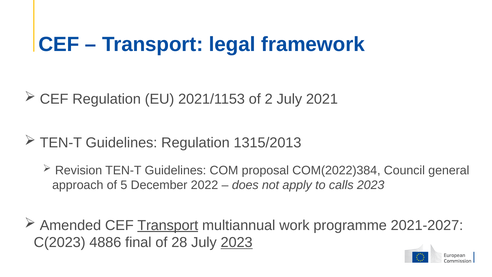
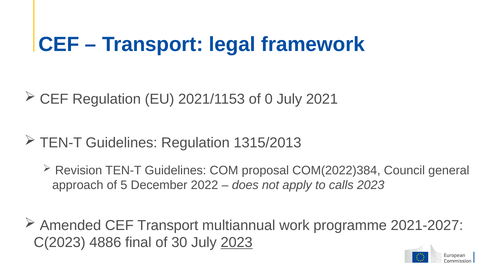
2: 2 -> 0 (269, 99)
Transport underline: present -> none (168, 225)
28: 28 -> 30 (179, 242)
